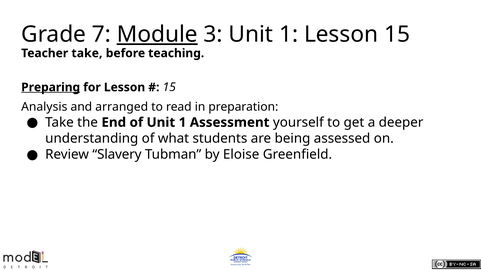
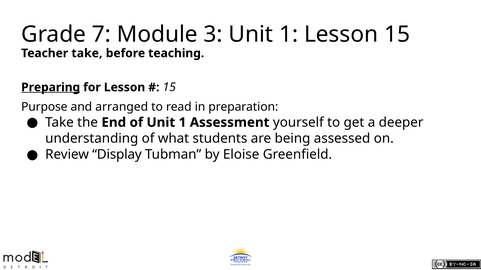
Module underline: present -> none (157, 35)
Analysis: Analysis -> Purpose (44, 107)
Slavery: Slavery -> Display (117, 155)
